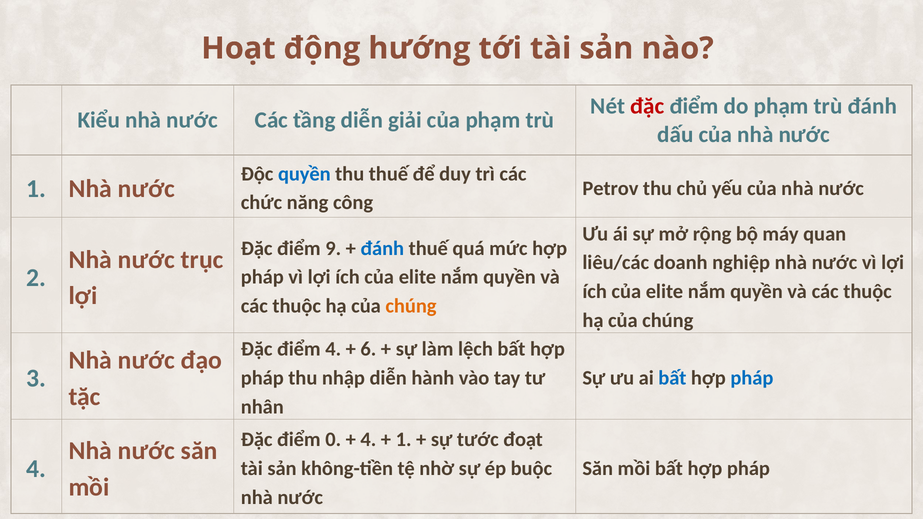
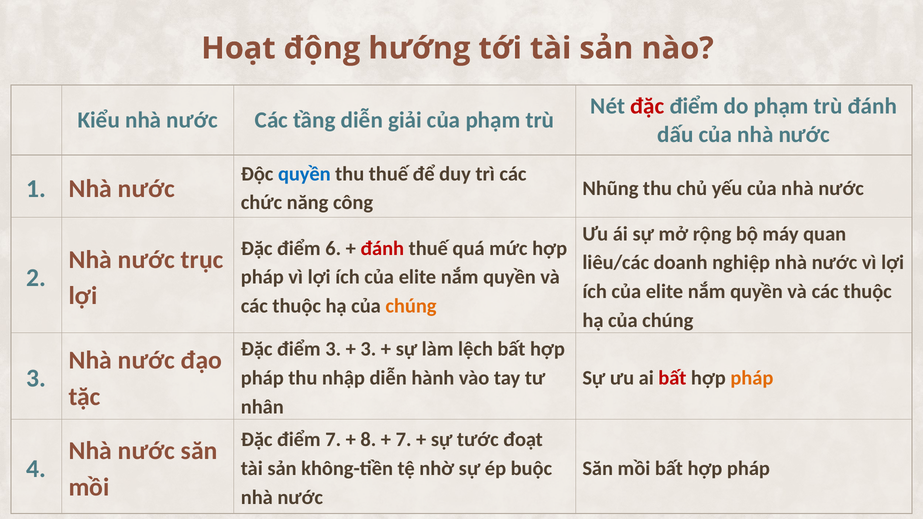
Petrov: Petrov -> Nhũng (610, 188)
9: 9 -> 6 (333, 248)
đánh colour: blue -> red (382, 248)
điểm 4: 4 -> 3 (333, 349)
6: 6 -> 3 (368, 349)
bất colour: blue -> red (672, 378)
pháp colour: blue -> orange (752, 378)
điểm 0: 0 -> 7 (333, 440)
4: 4 -> 8 (368, 440)
1: 1 -> 7 (404, 440)
